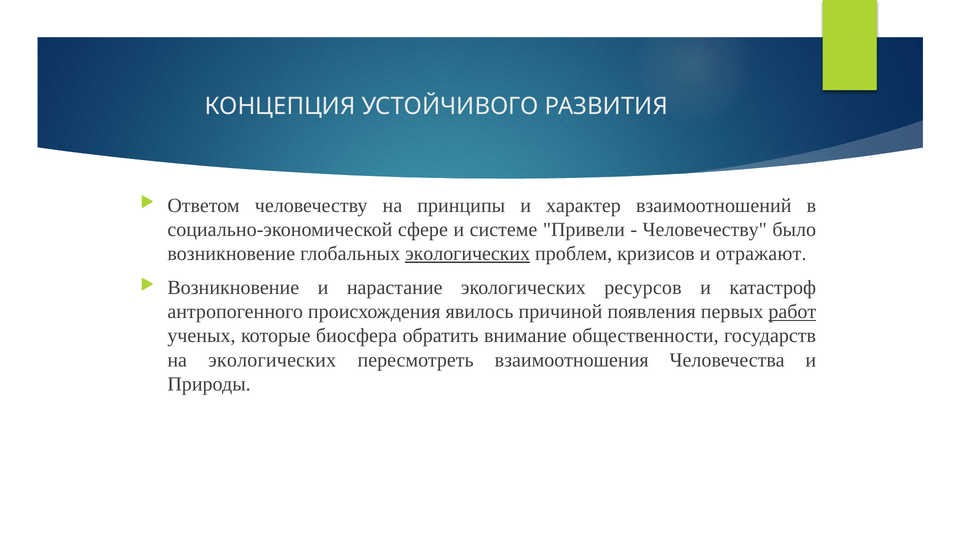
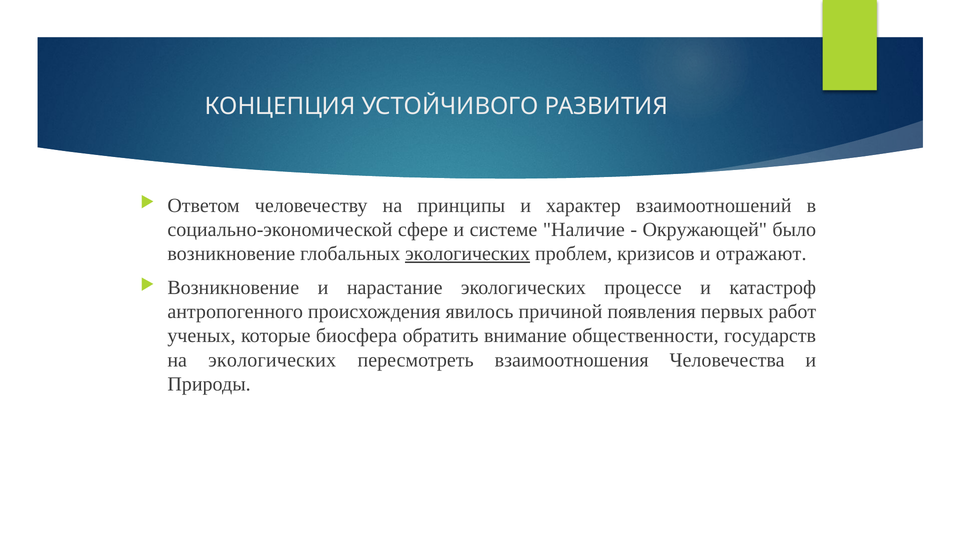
Привели: Привели -> Наличие (584, 229)
Человечеству: Человечеству -> Окружающей (705, 229)
ресурсов: ресурсов -> процессе (643, 288)
работ underline: present -> none (792, 312)
